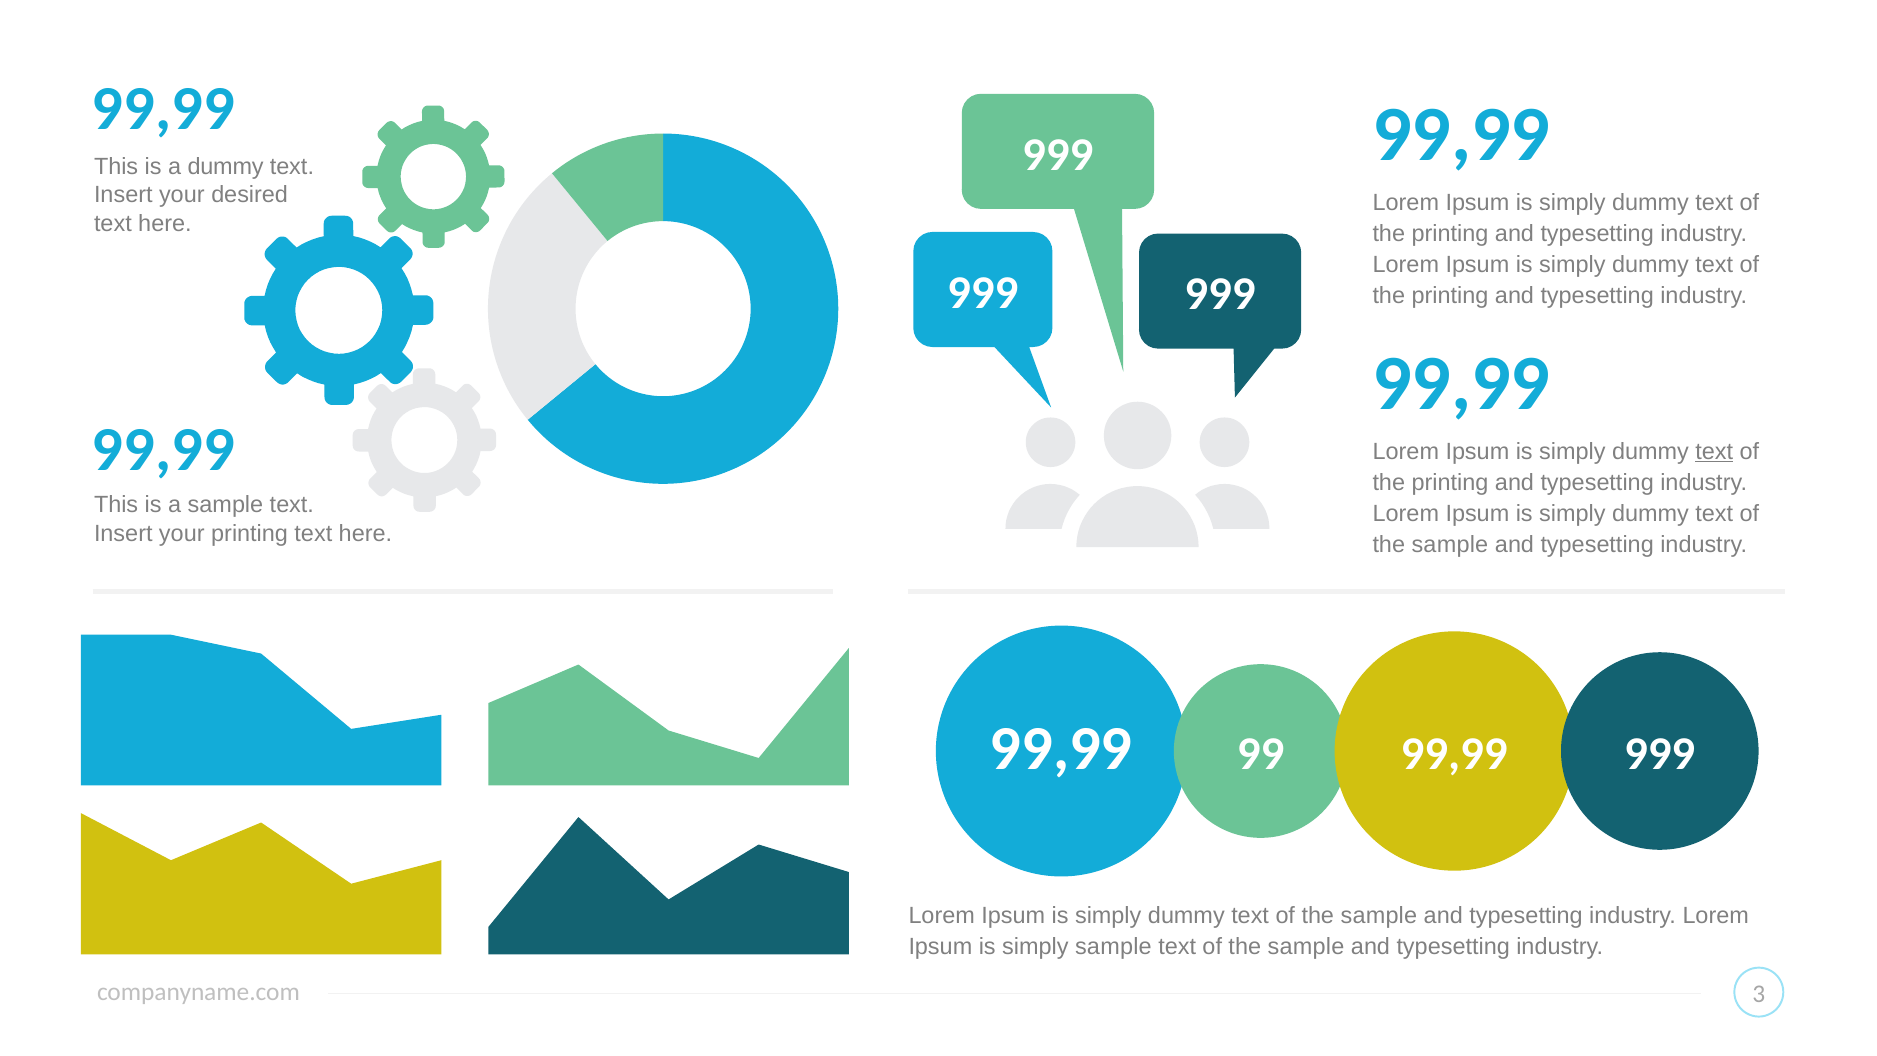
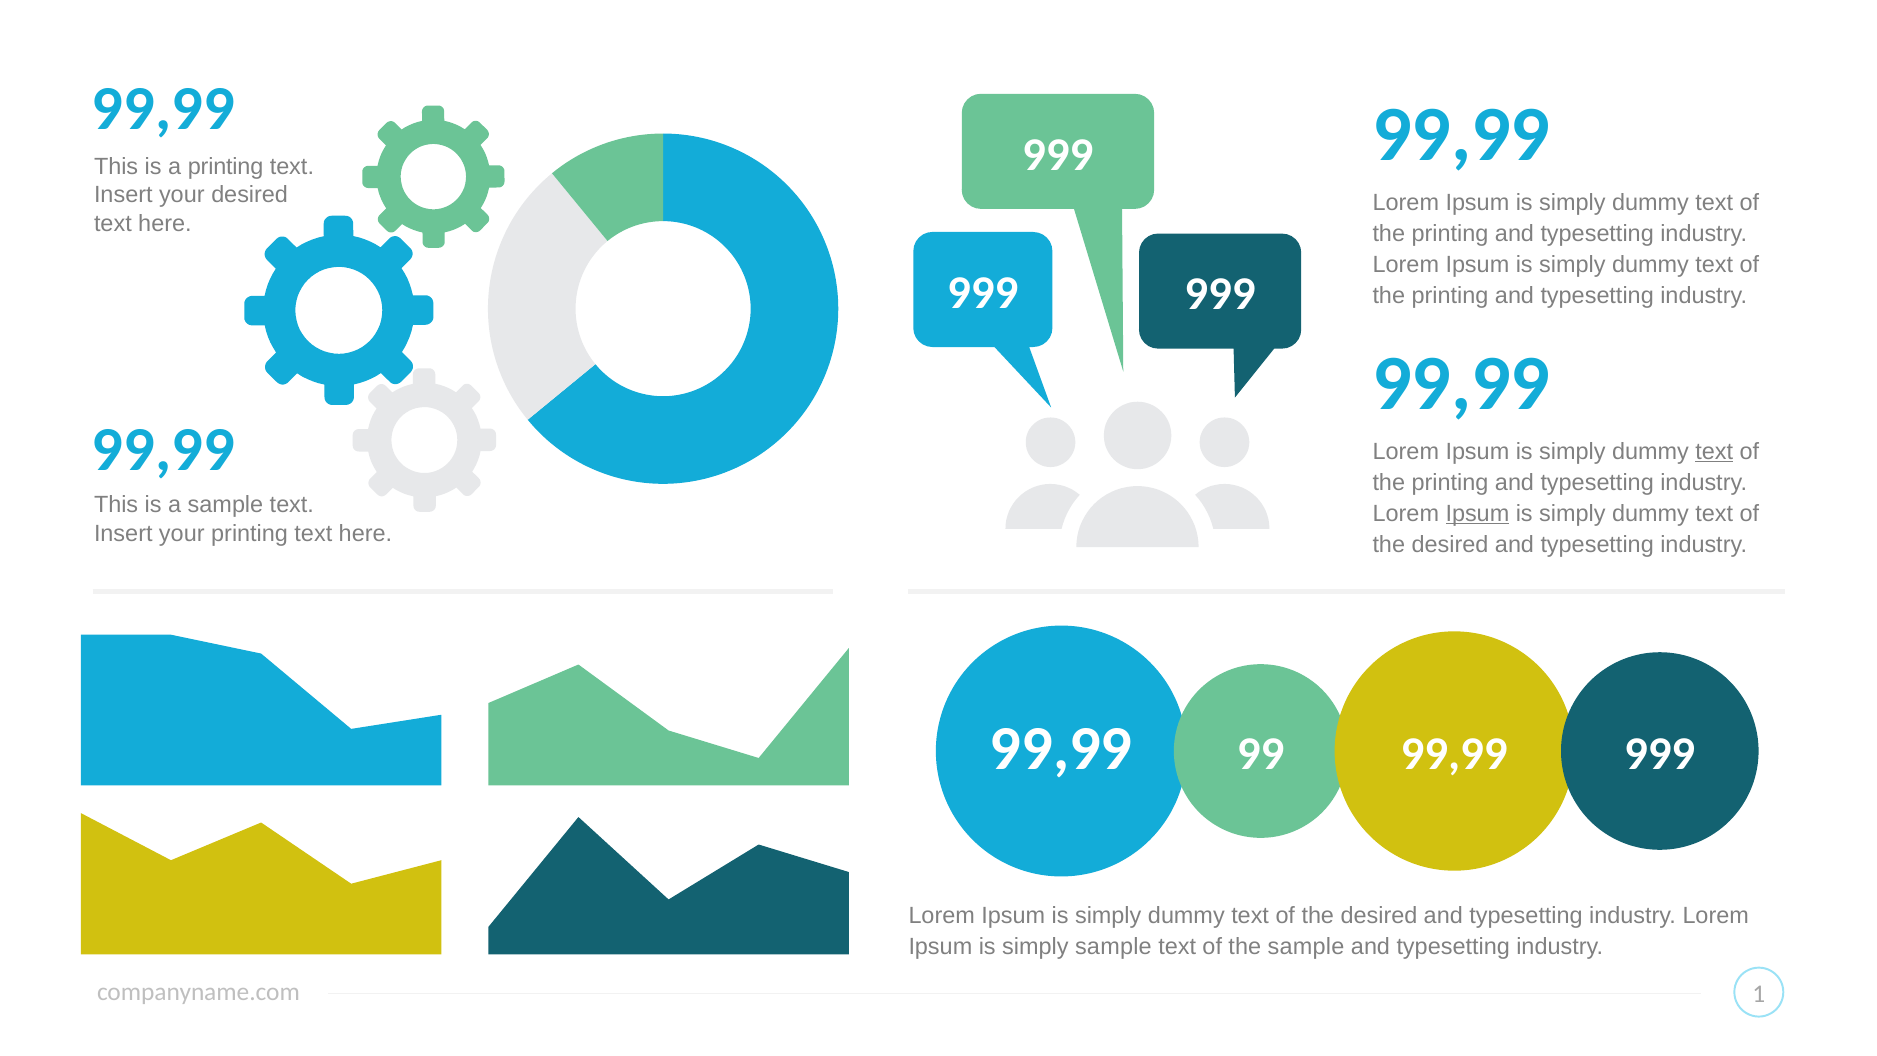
a dummy: dummy -> printing (226, 167)
Ipsum underline: none -> present (1477, 513)
sample: sample -> desired (1450, 544)
sample: sample -> desired (1379, 916)
3: 3 -> 1 (1759, 994)
